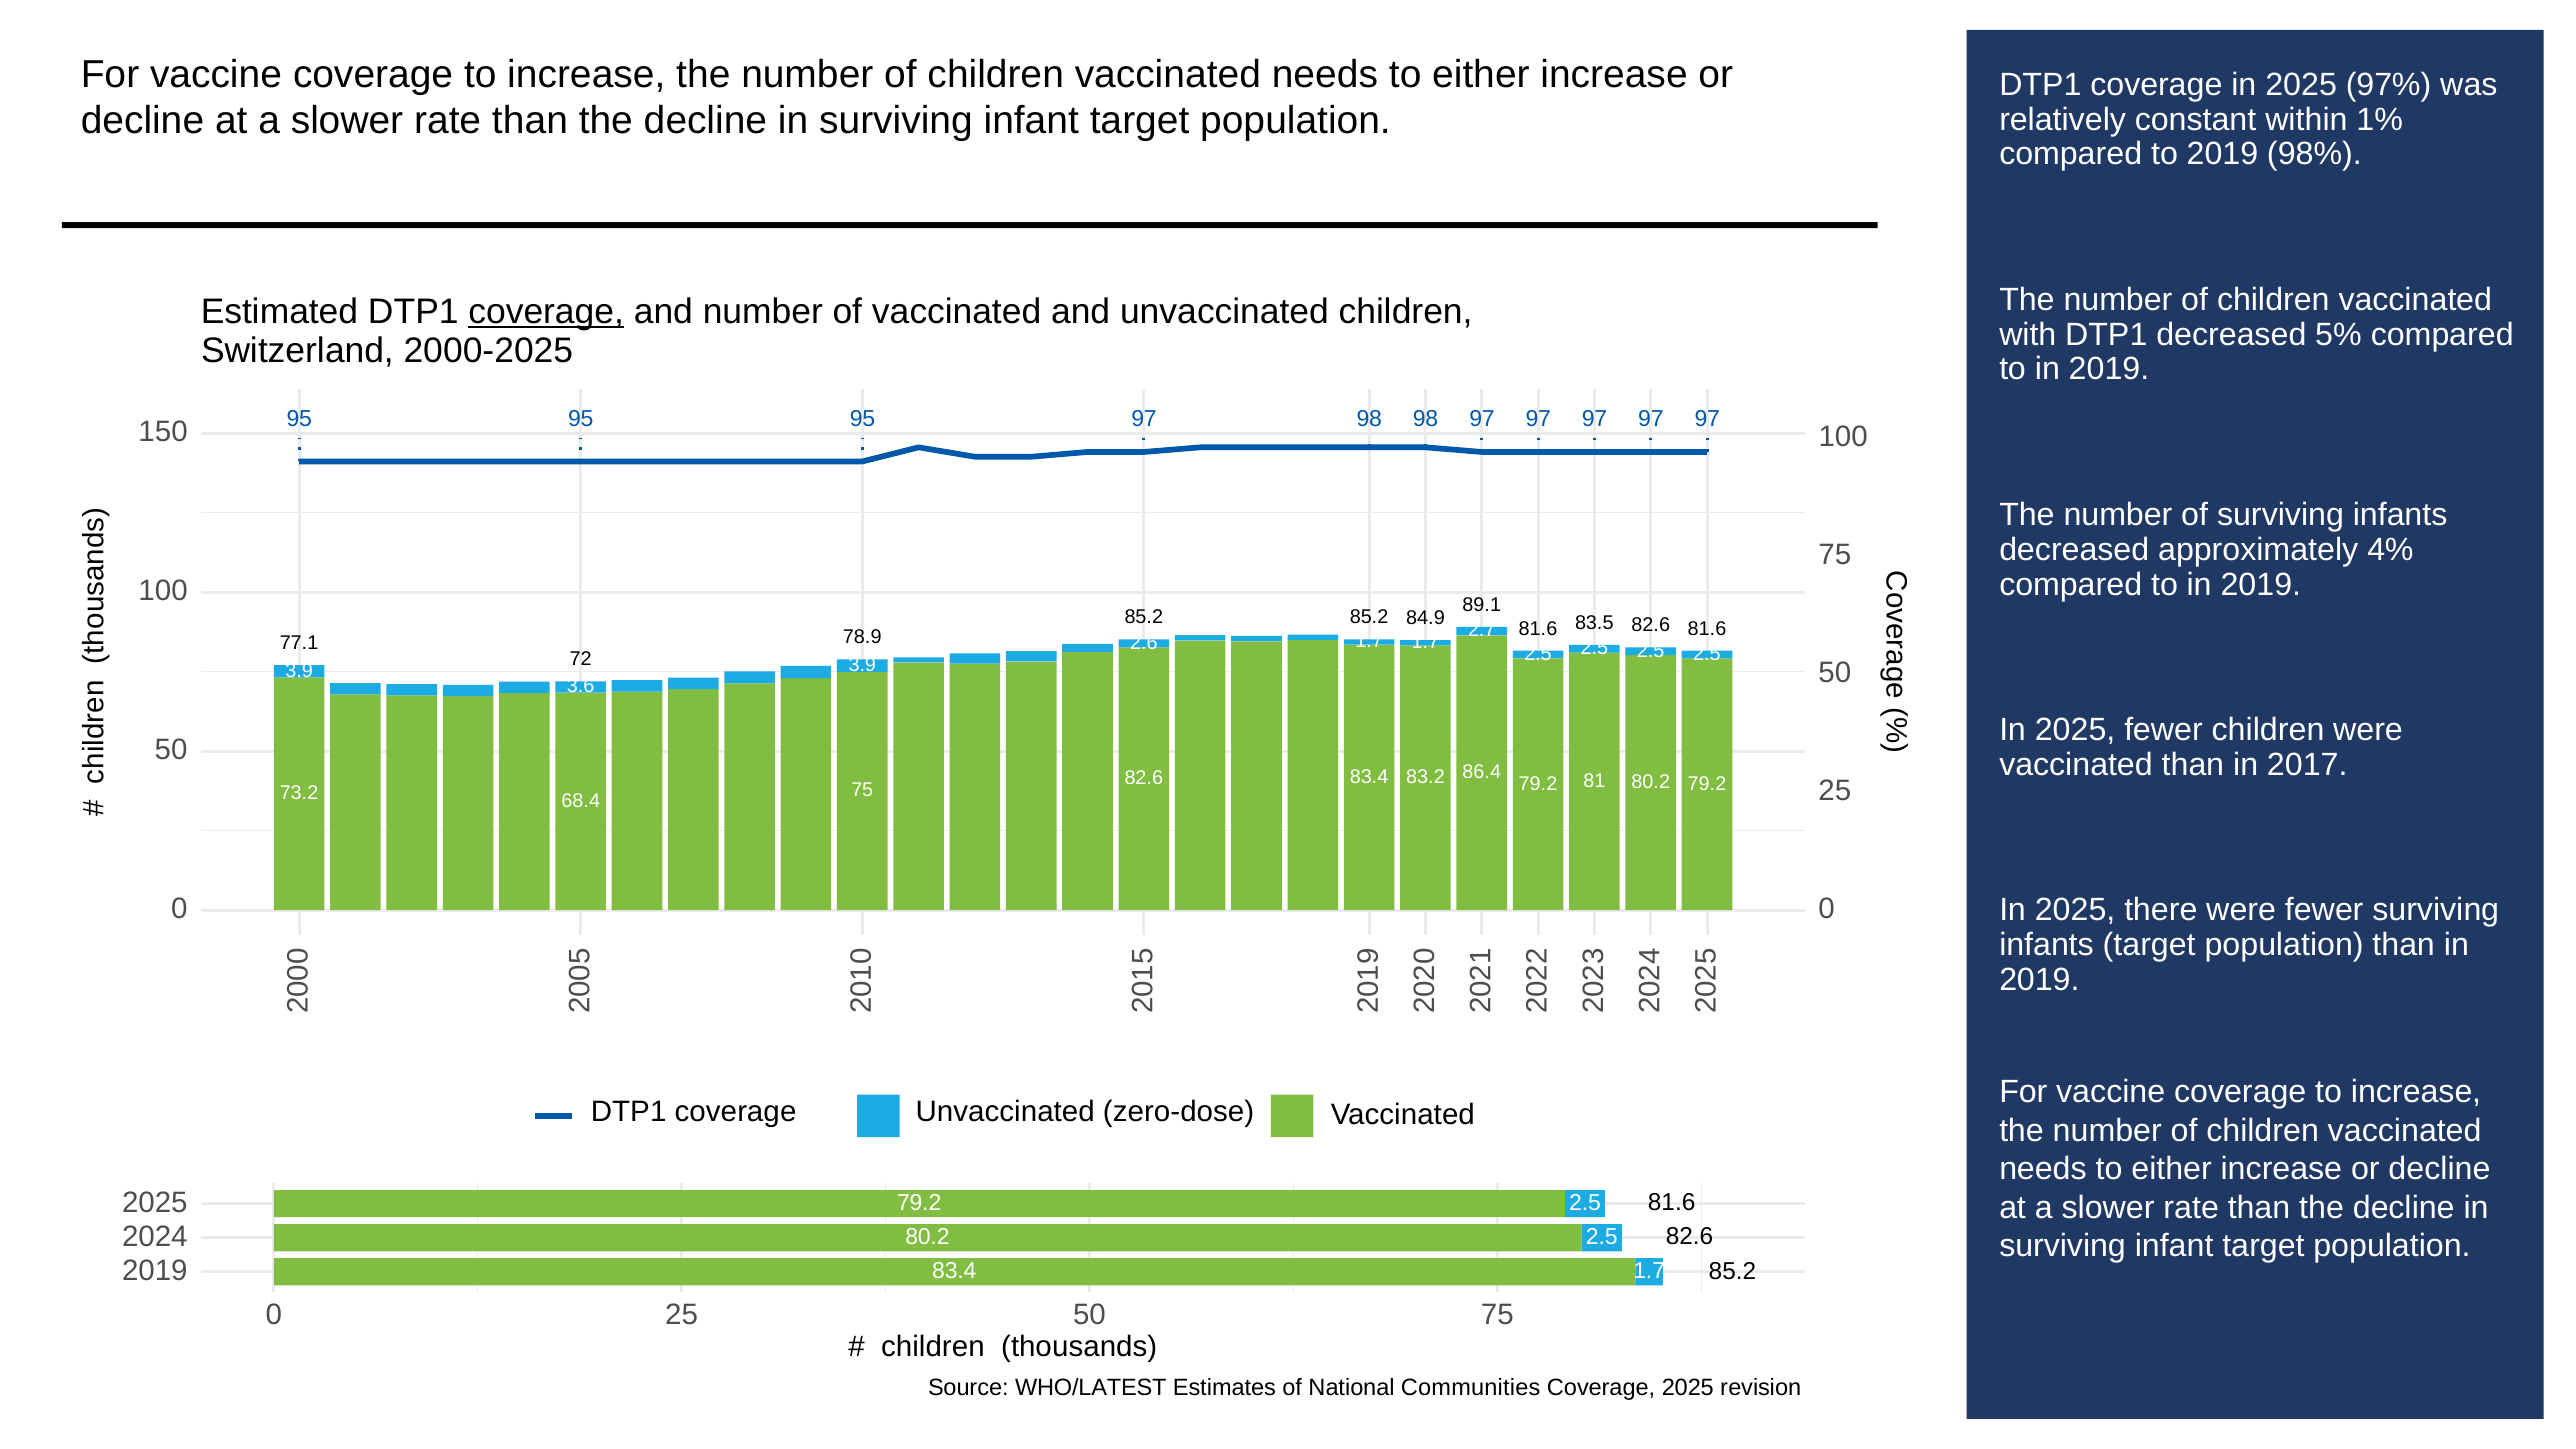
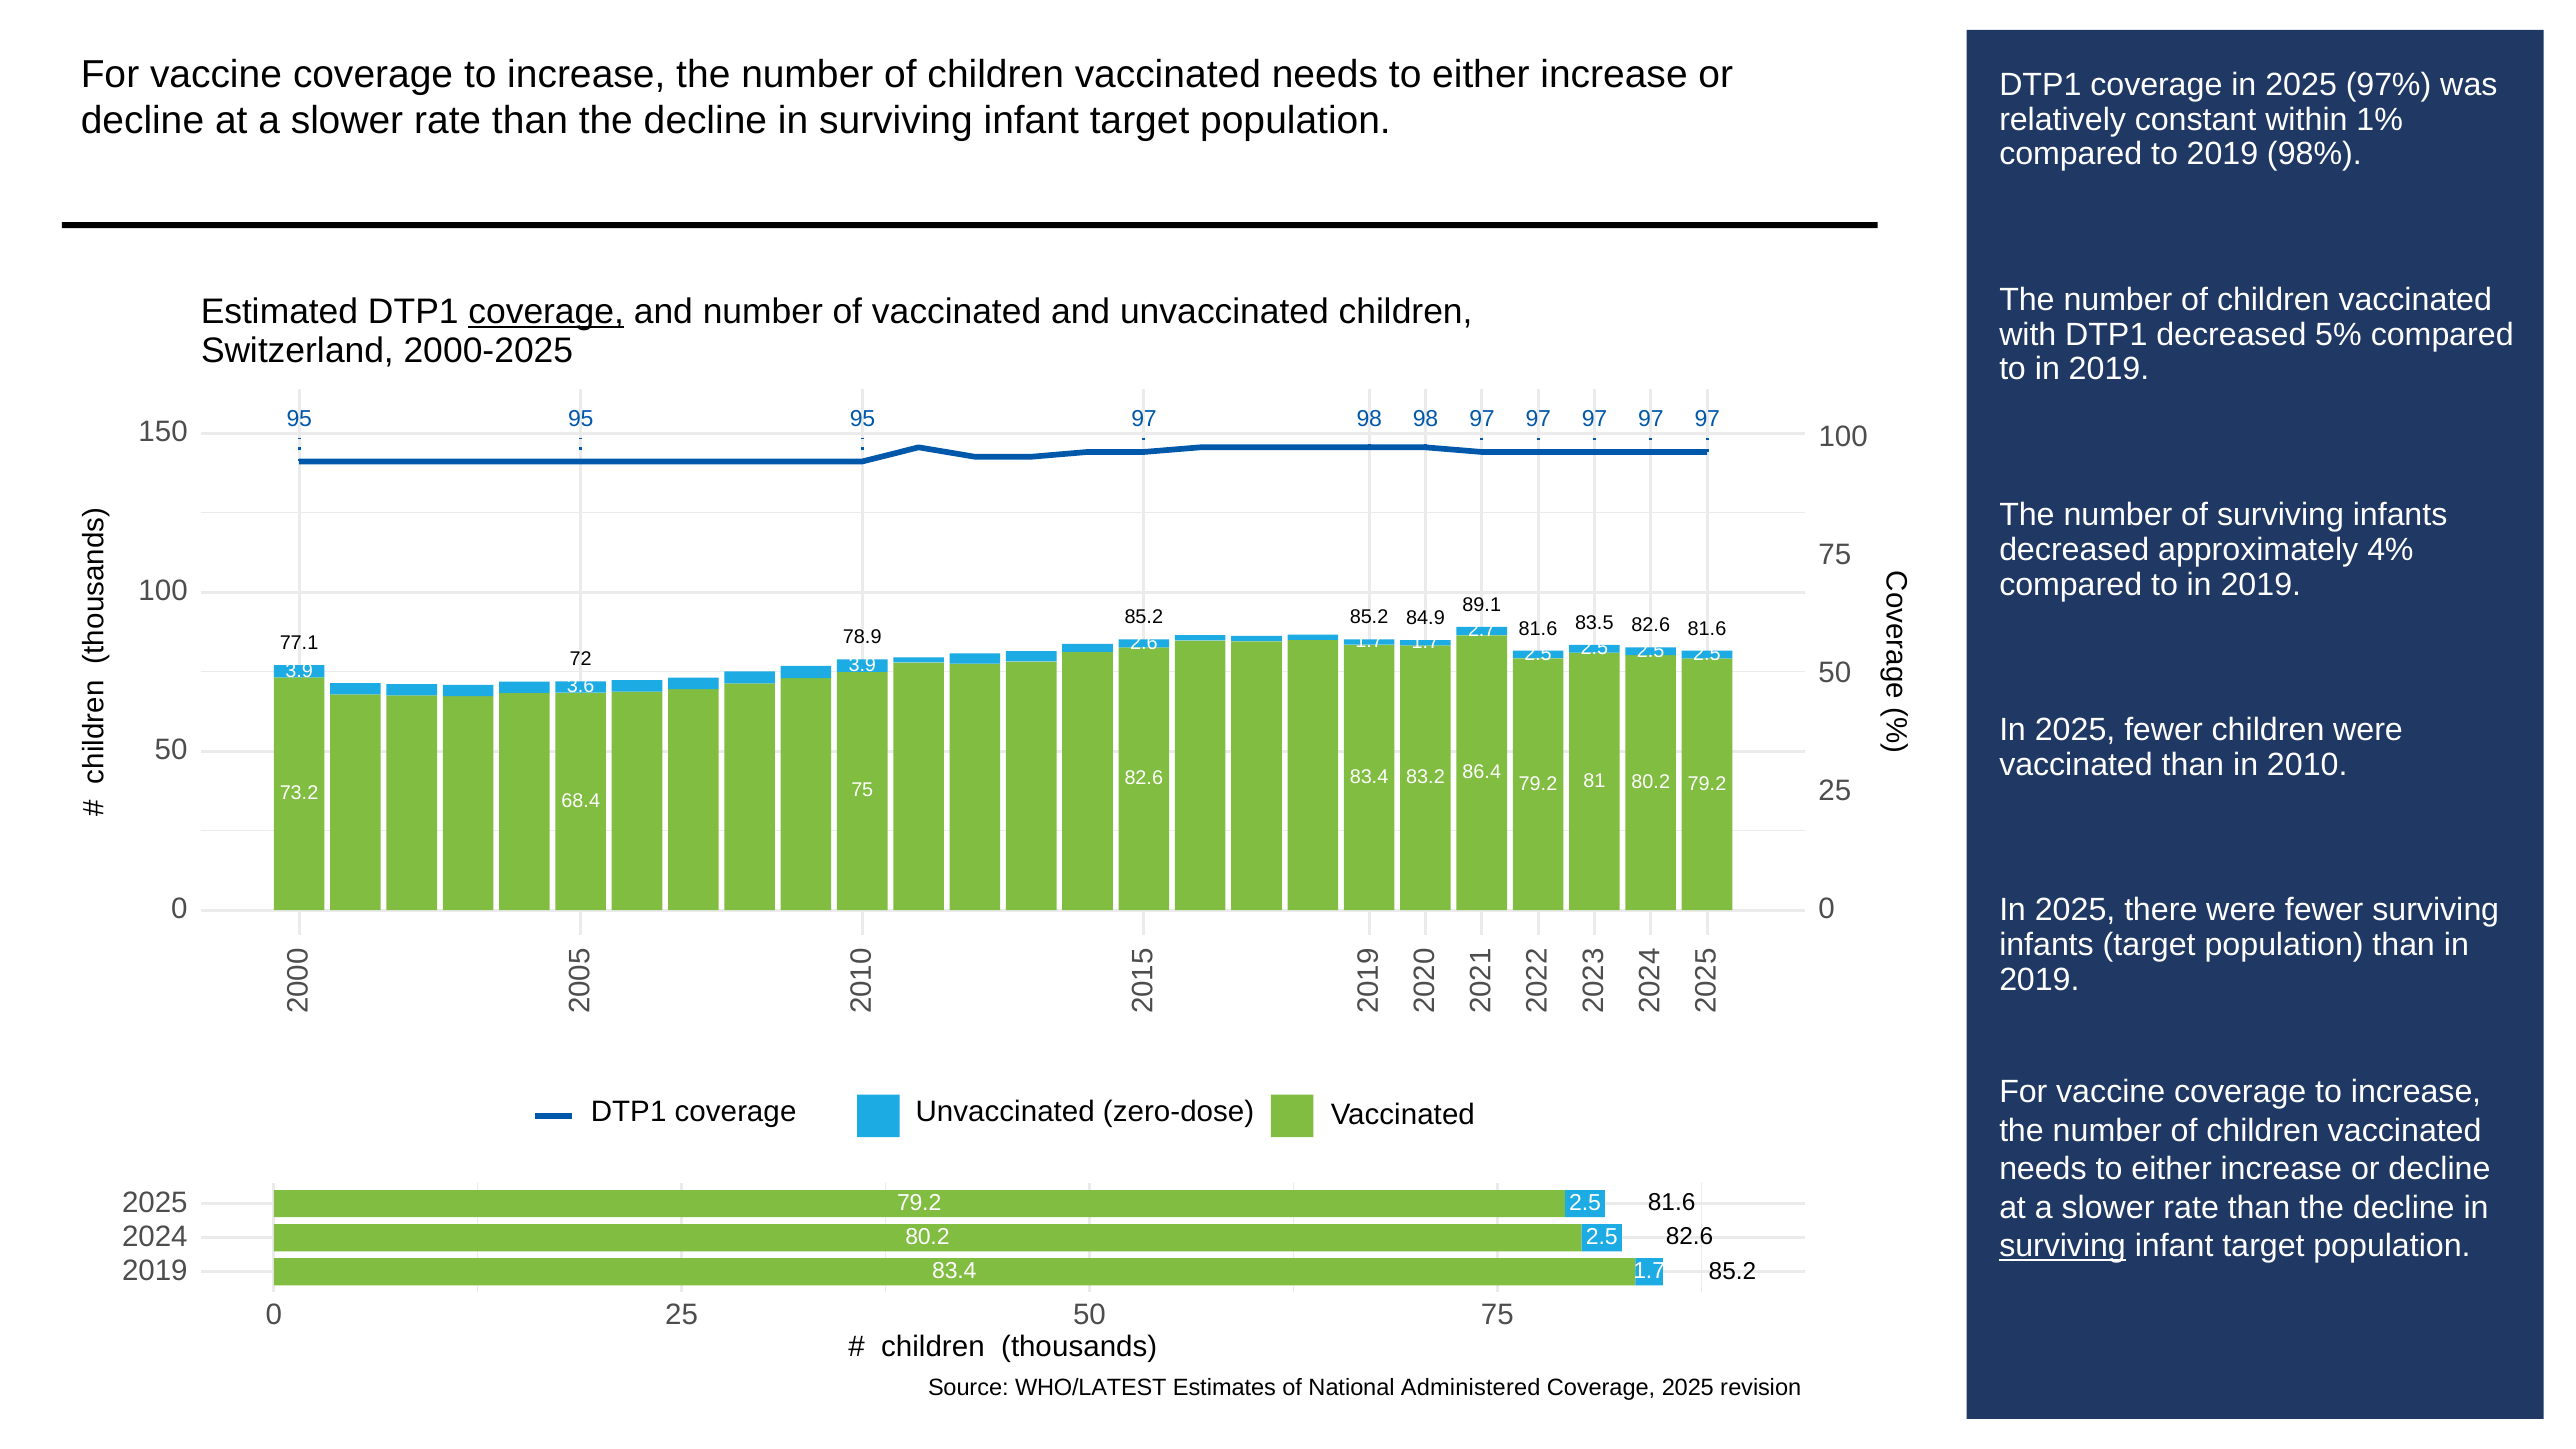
2017: 2017 -> 2010 (2307, 765)
surviving underline: none -> present (2063, 1246)
Communities: Communities -> Administered (1471, 1387)
